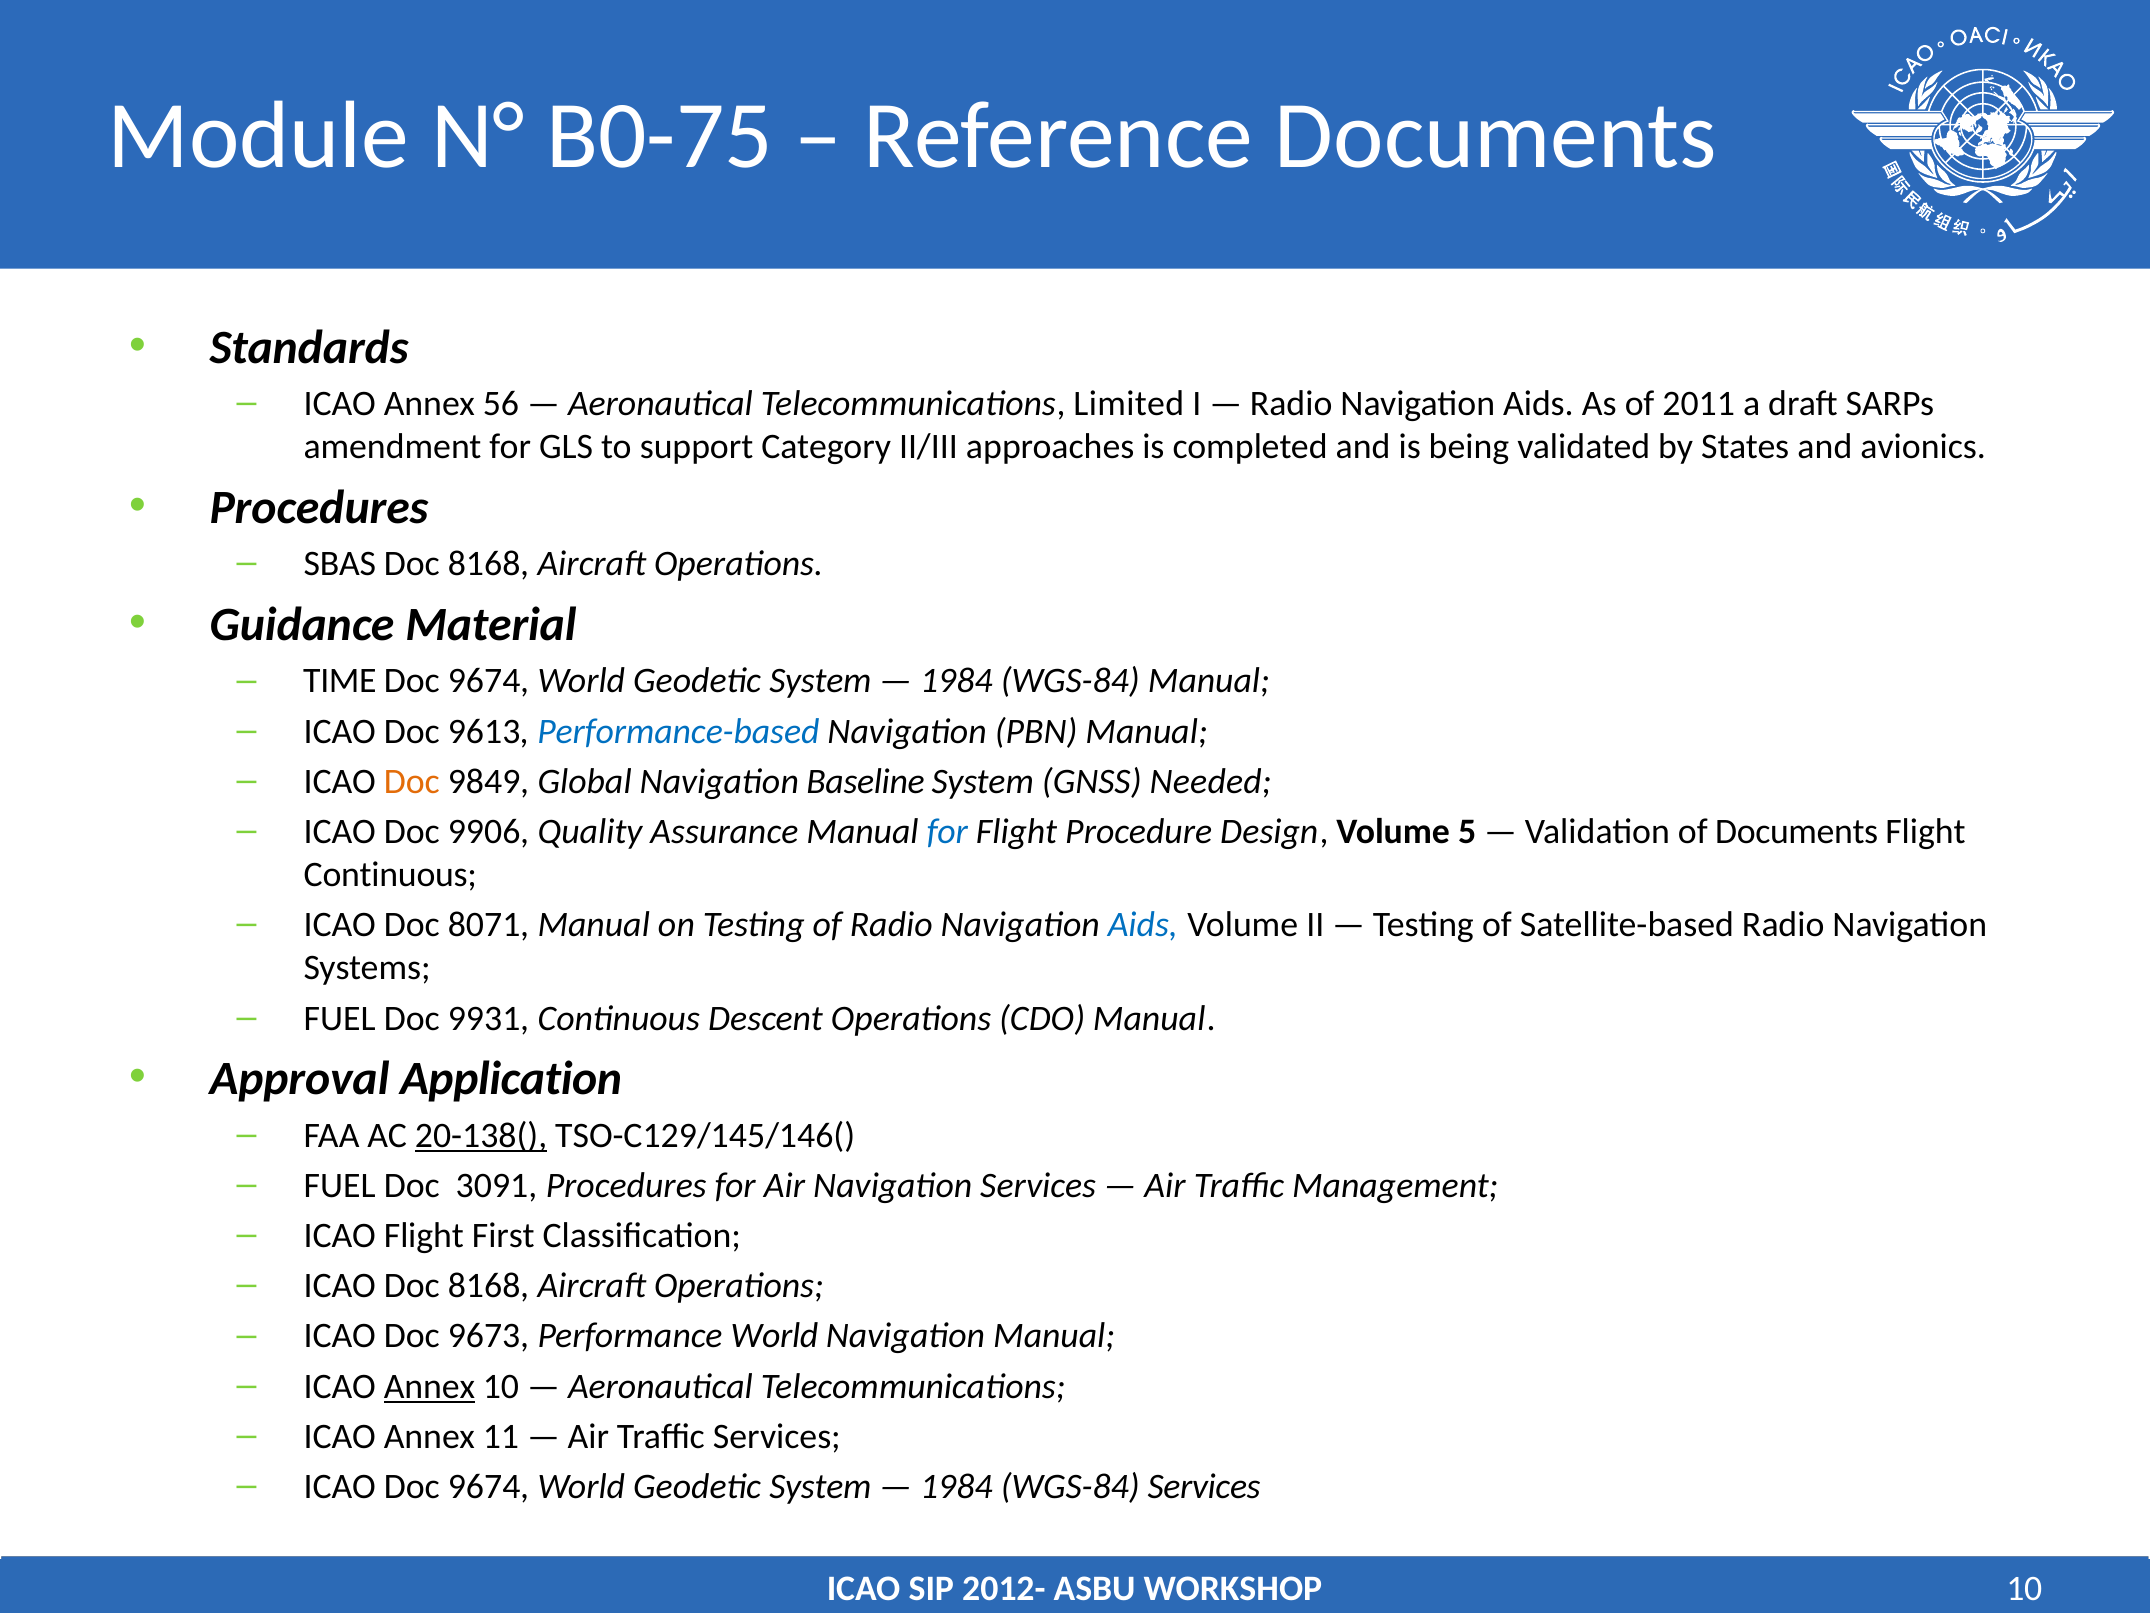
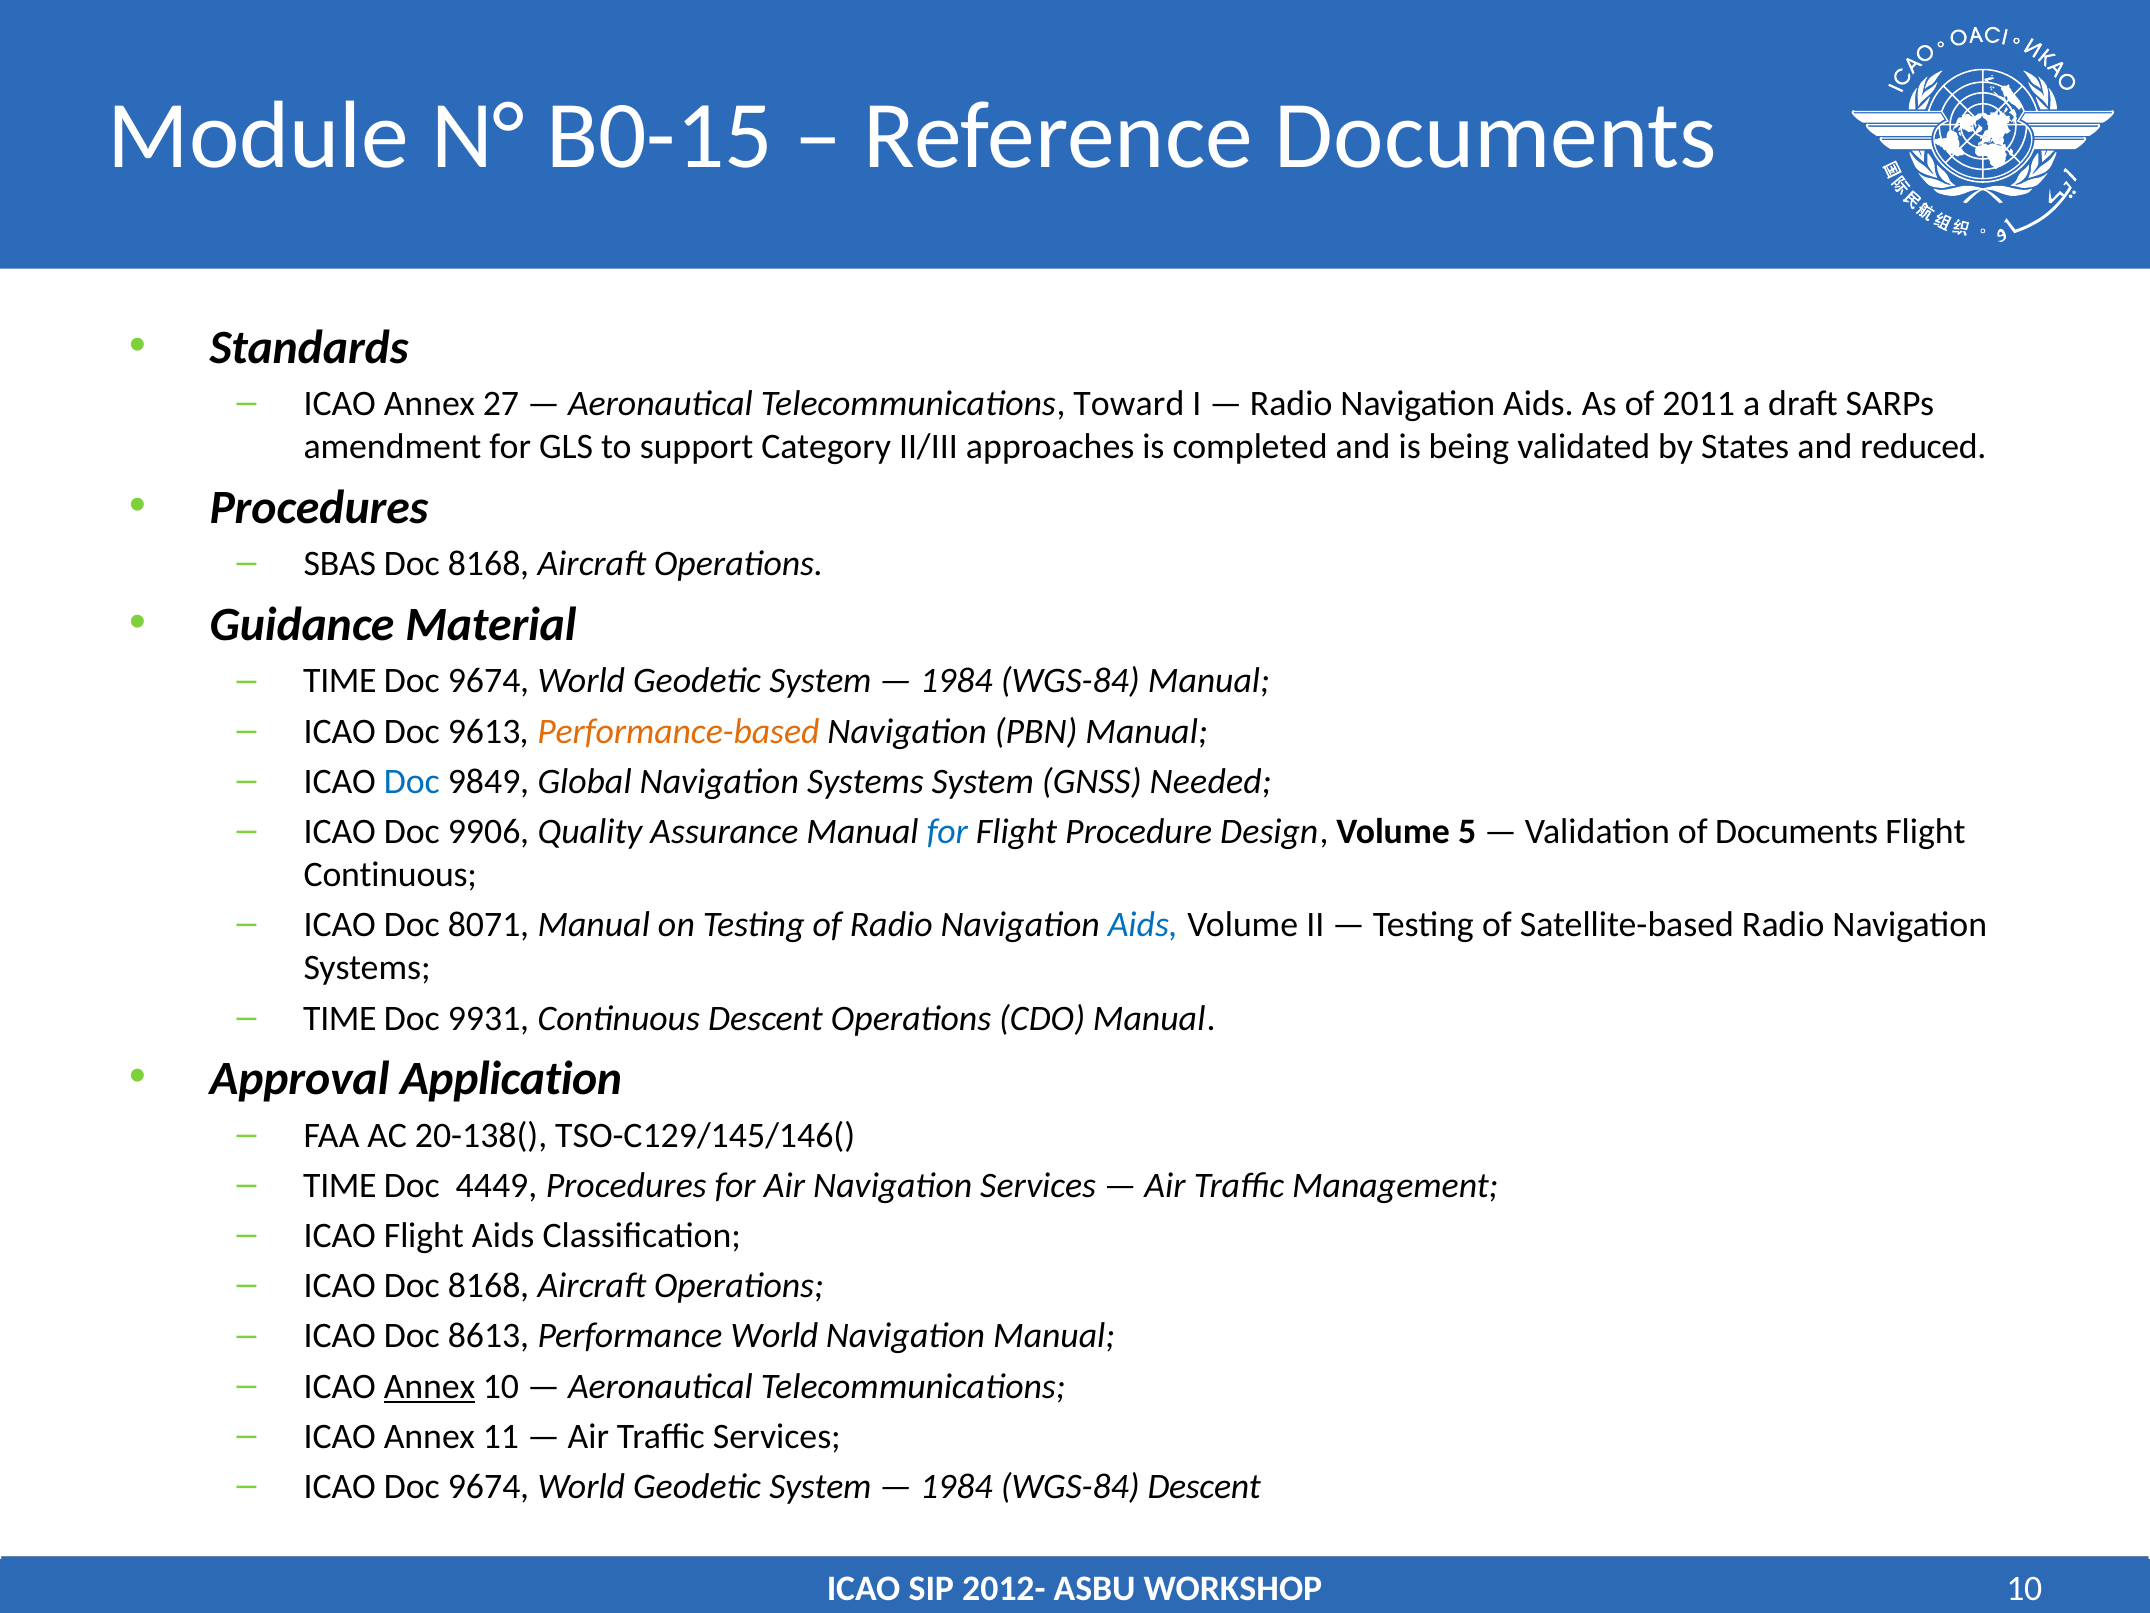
B0-75: B0-75 -> B0-15 (660, 136)
56: 56 -> 27 (501, 404)
Limited: Limited -> Toward (1129, 404)
avionics: avionics -> reduced (1923, 447)
Performance-based colour: blue -> orange (678, 731)
Doc colour: orange -> blue (412, 781)
Global Navigation Baseline: Baseline -> Systems (865, 781)
FUEL: FUEL -> TIME (340, 1018)
20-138( underline: present -> none (481, 1135)
FUEL: FUEL -> TIME (340, 1185)
3091: 3091 -> 4449 (496, 1185)
Flight First: First -> Aids (503, 1235)
9673: 9673 -> 8613 (488, 1336)
WGS-84 Services: Services -> Descent (1204, 1486)
